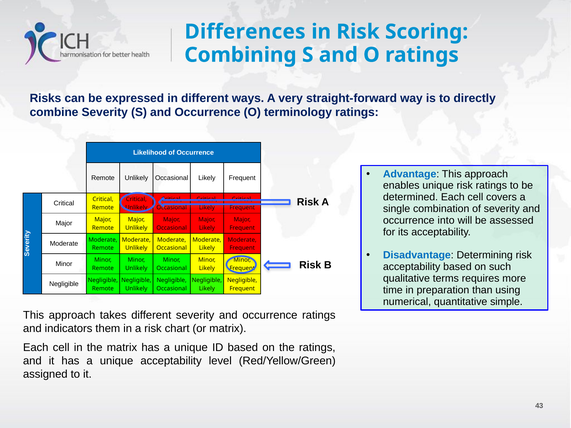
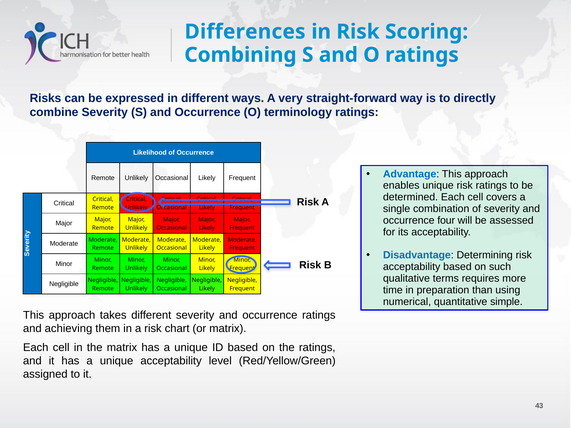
into: into -> four (446, 220)
indicators: indicators -> achieving (69, 329)
